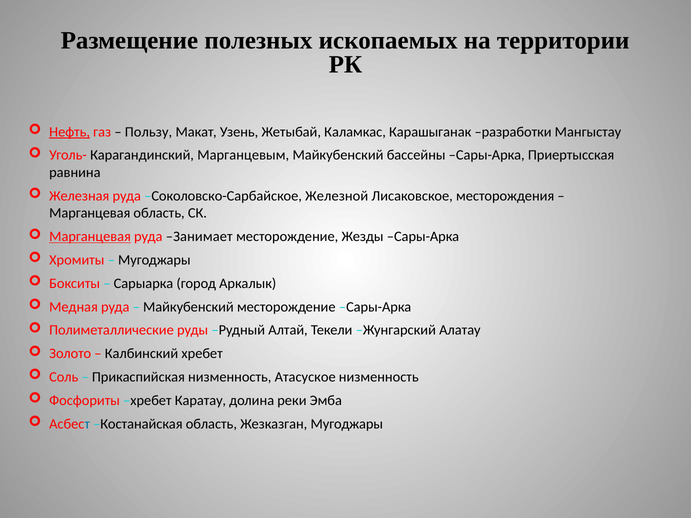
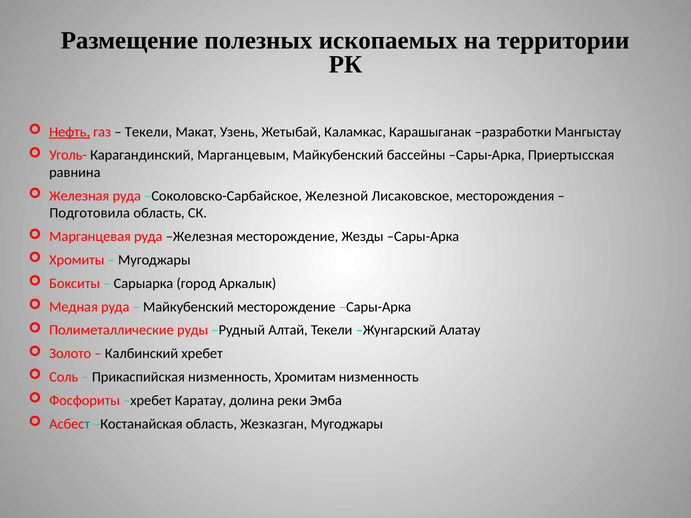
Пользу: Пользу -> Текели (148, 132)
Марганцевая: Марганцевая -> Подготовила (90, 213)
Марганцевая underline: present -> none (90, 237)
руда Занимает: Занимает -> Железная (199, 237)
Атасуское: Атасуское -> Хромитам (305, 377)
